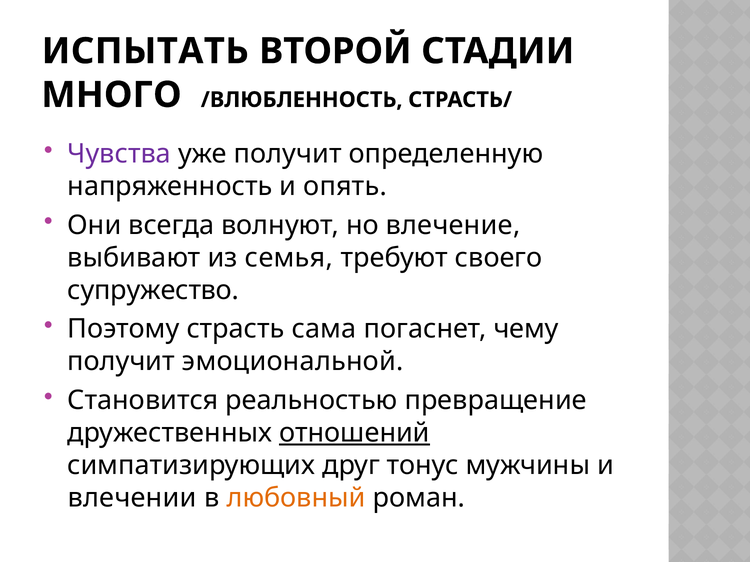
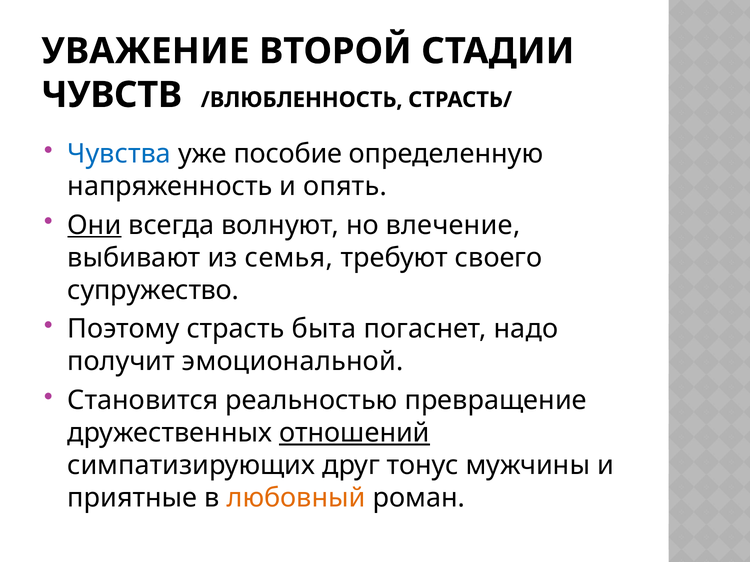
ИСПЫТАТЬ: ИСПЫТАТЬ -> УВАЖЕНИЕ (145, 51)
МНОГО: МНОГО -> ЧУВСТВ (112, 95)
Чувства colour: purple -> blue (119, 154)
уже получит: получит -> пособие (288, 154)
Они underline: none -> present (94, 225)
сама: сама -> быта (324, 329)
чему: чему -> надо (526, 329)
влечении: влечении -> приятные (132, 498)
